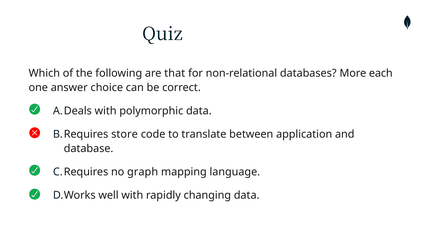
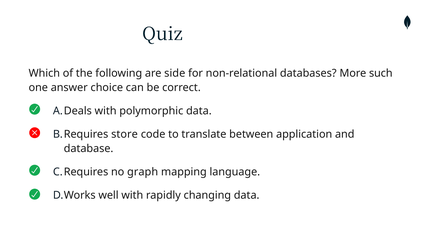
that: that -> side (175, 73)
each: each -> such (381, 73)
